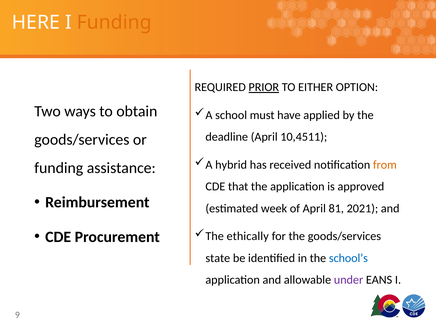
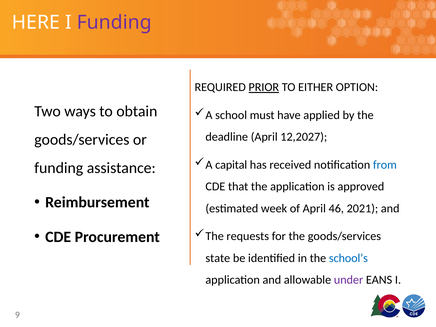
Funding colour: orange -> purple (114, 22)
10,4511: 10,4511 -> 12,2027 (304, 137)
hybrid: hybrid -> capital (231, 165)
from colour: orange -> blue (385, 165)
81: 81 -> 46 (336, 208)
ethically: ethically -> requests (248, 236)
